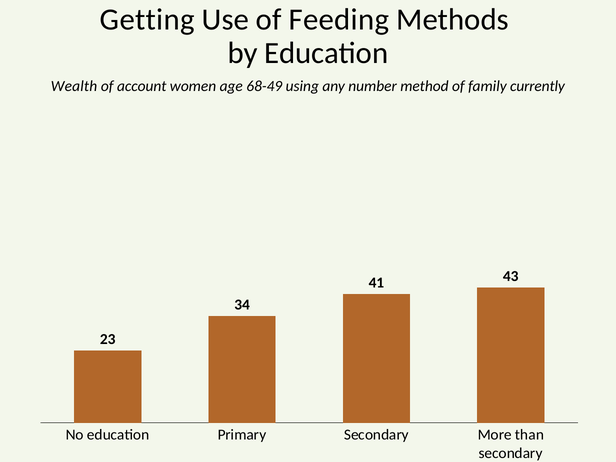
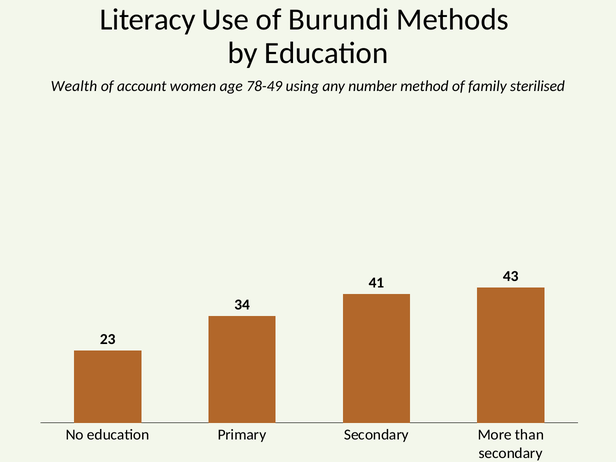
Getting: Getting -> Literacy (148, 20)
Feeding: Feeding -> Burundi (339, 20)
68-49: 68-49 -> 78-49 (264, 86)
currently: currently -> sterilised (537, 86)
